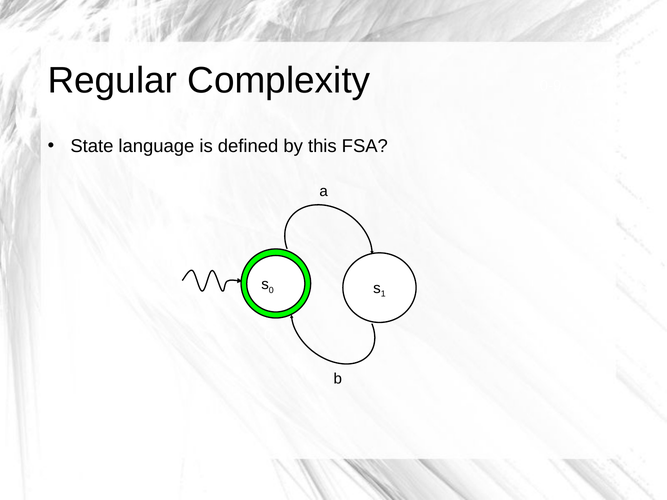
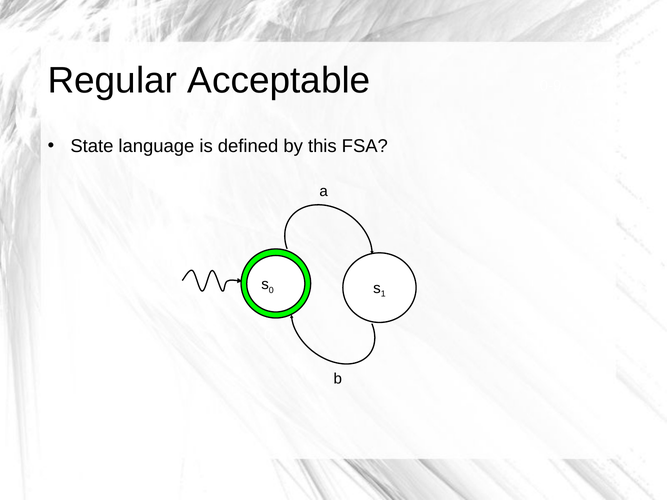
Complexity: Complexity -> Acceptable (279, 81)
